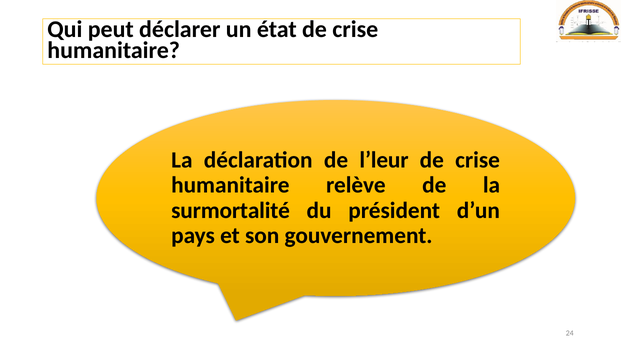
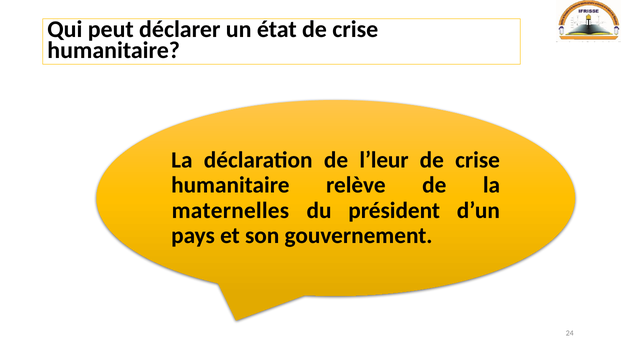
surmortalité: surmortalité -> maternelles (230, 211)
